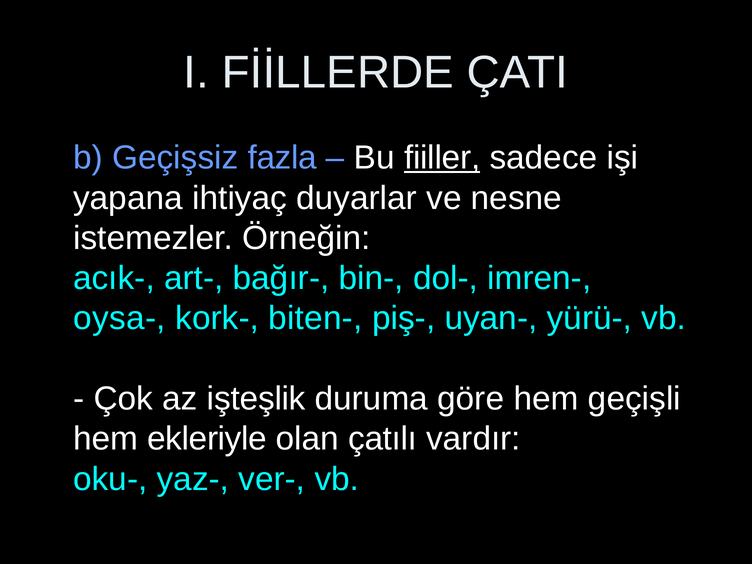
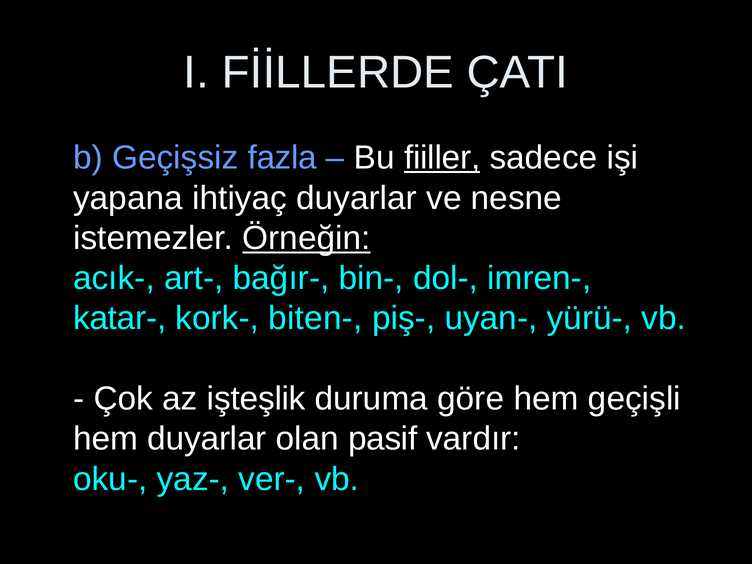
Örneğin underline: none -> present (306, 238)
oysa-: oysa- -> katar- (120, 318)
hem ekleriyle: ekleriyle -> duyarlar (207, 439)
çatılı: çatılı -> pasif (383, 439)
